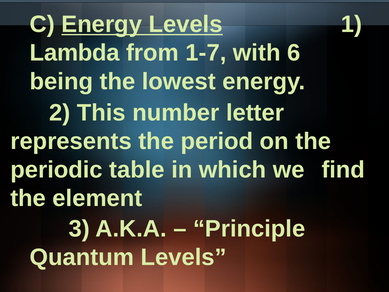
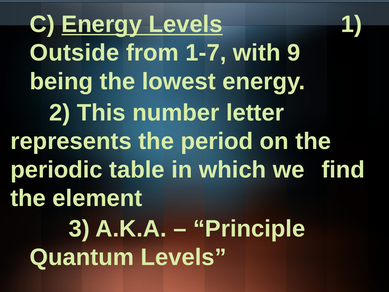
Lambda: Lambda -> Outside (75, 53)
6: 6 -> 9 (294, 53)
